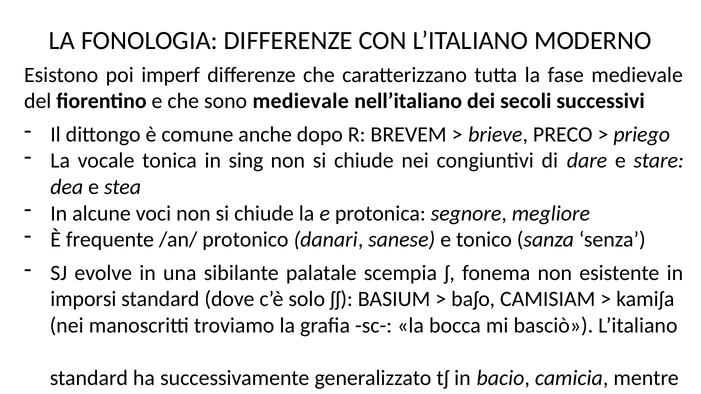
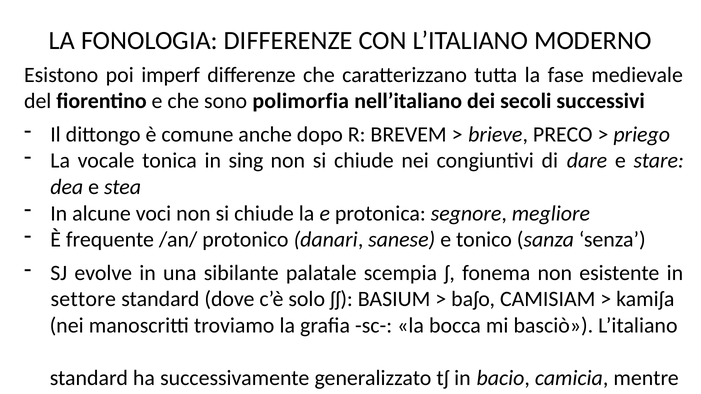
sono medievale: medievale -> polimorfia (301, 101)
imporsi: imporsi -> settore (83, 299)
